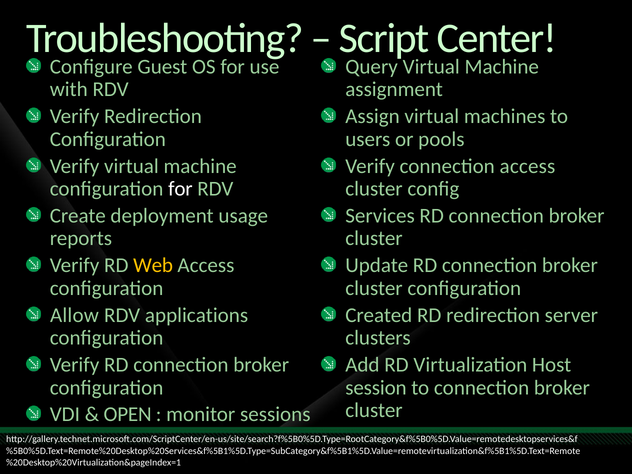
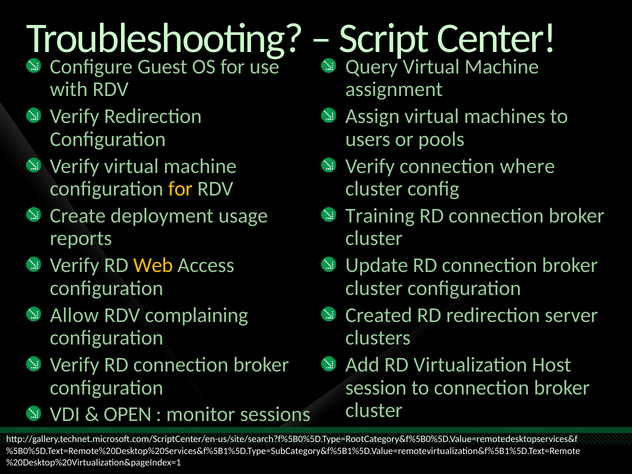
connection access: access -> where (527, 166)
for colour: white -> yellow (180, 189)
Services: Services -> Training (380, 216)
applications: applications -> complaining (197, 315)
